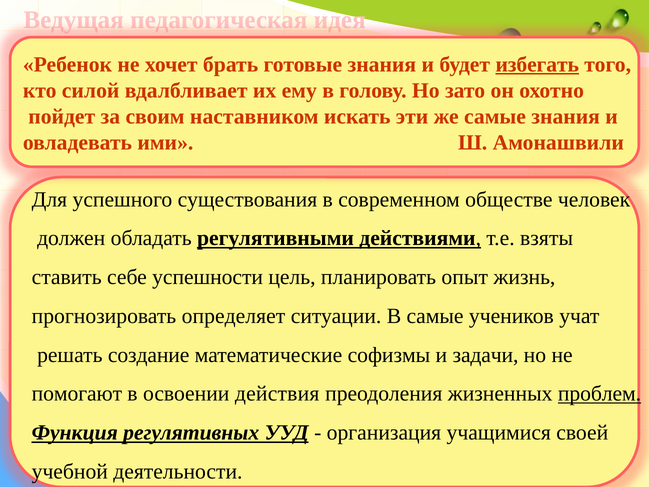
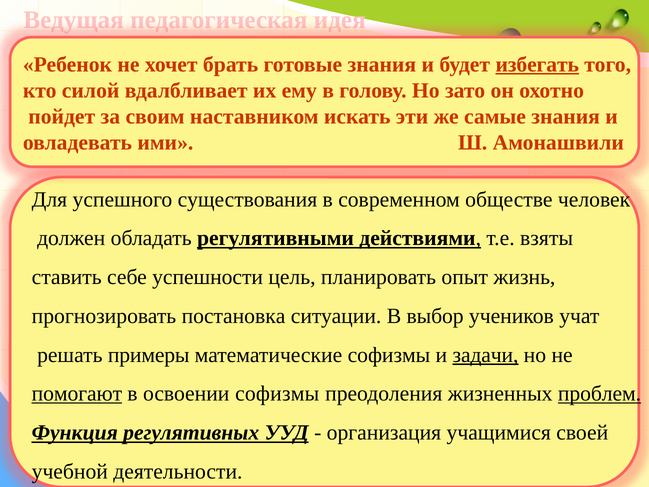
определяет: определяет -> постановка (233, 316)
В самые: самые -> выбор (435, 316)
создание: создание -> примеры (149, 355)
задачи underline: none -> present (485, 355)
помогают underline: none -> present (77, 394)
освоении действия: действия -> софизмы (277, 394)
